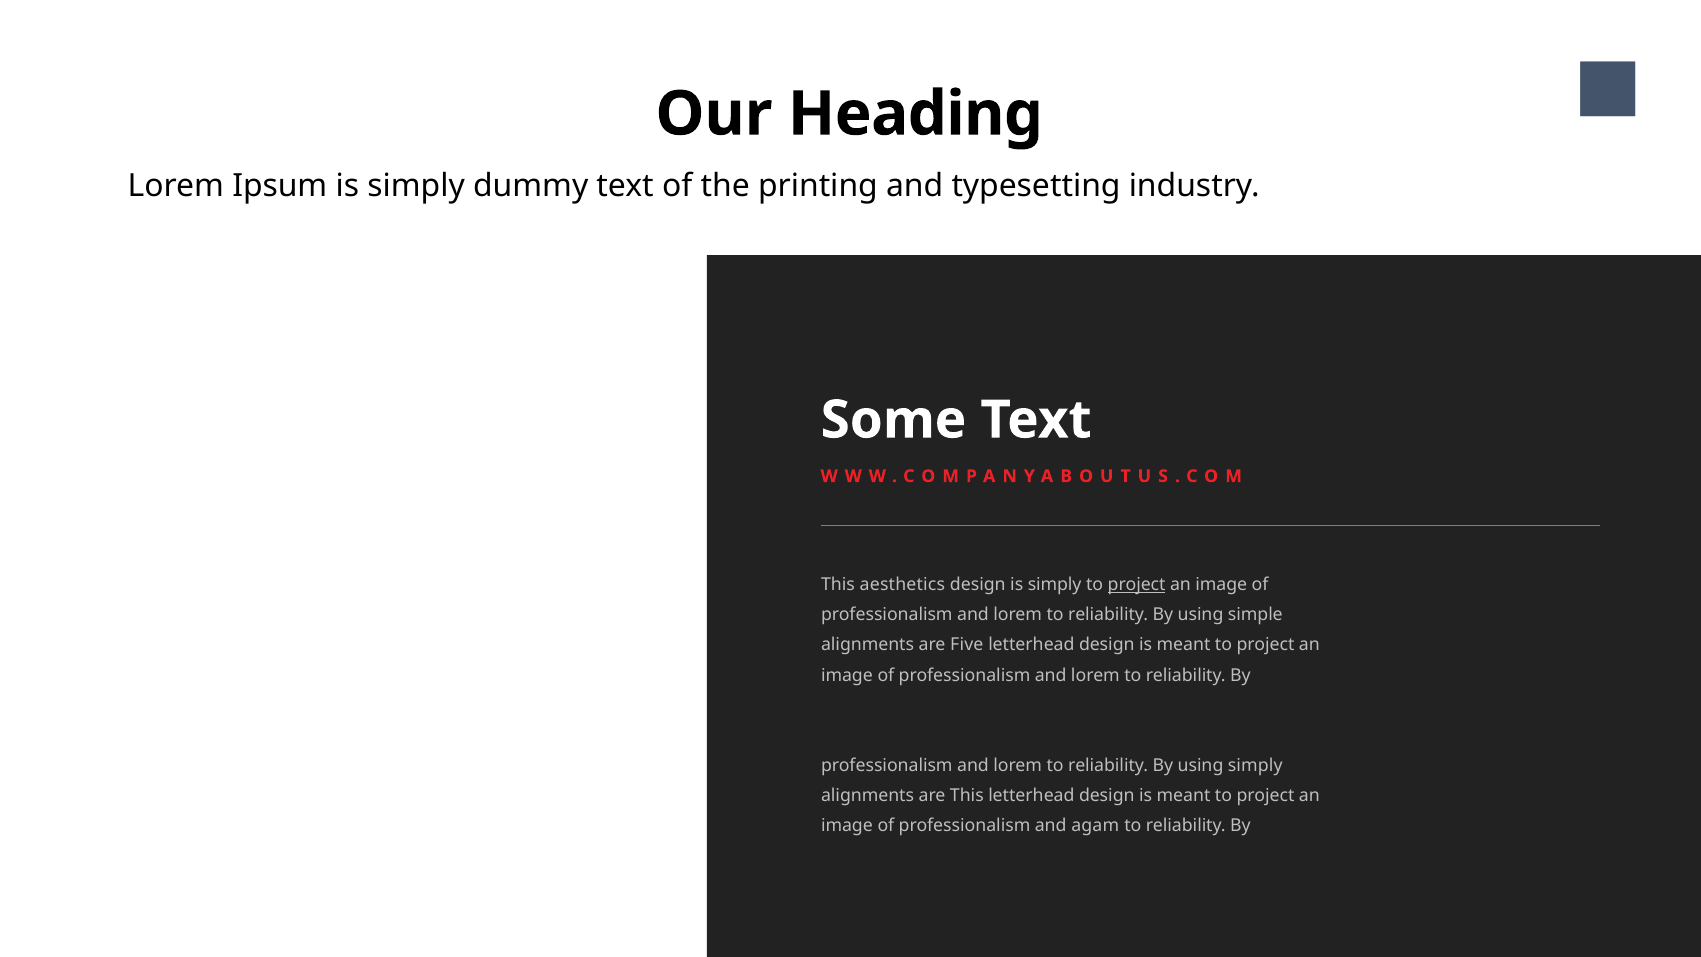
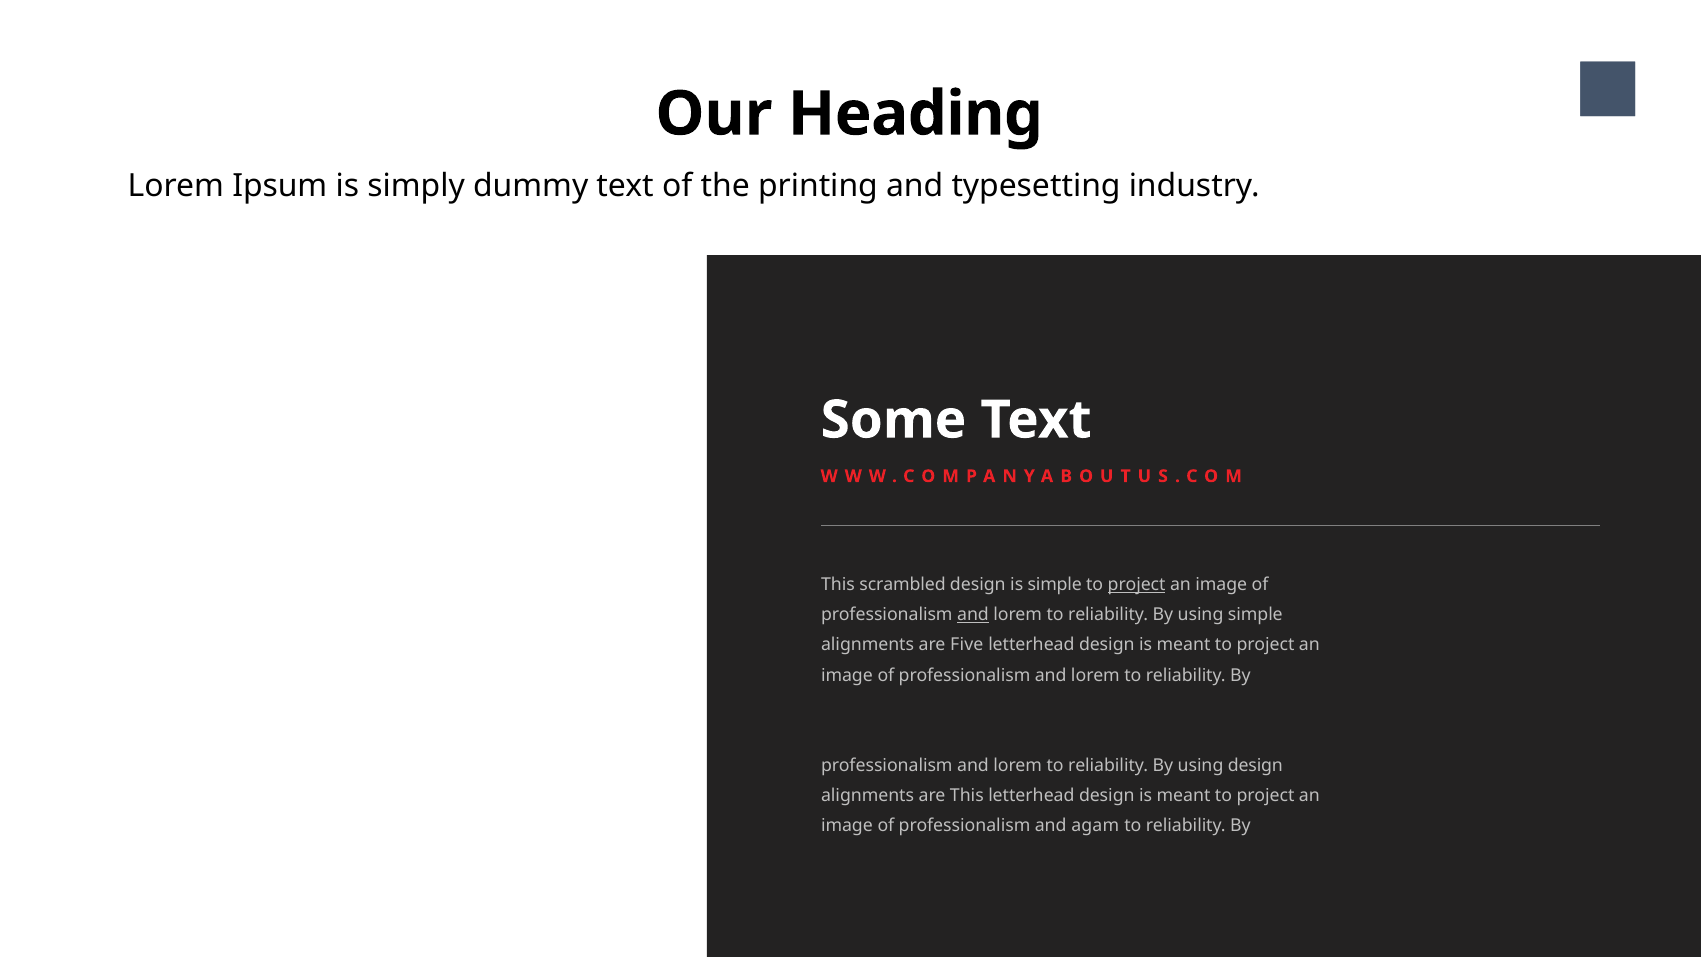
aesthetics: aesthetics -> scrambled (903, 585)
design is simply: simply -> simple (1055, 585)
and underline: none -> present (973, 615)
using simply: simply -> design (1255, 765)
